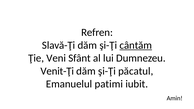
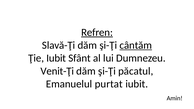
Refren underline: none -> present (97, 32)
Ţie Veni: Veni -> Iubit (56, 58)
patimi: patimi -> purtat (109, 84)
